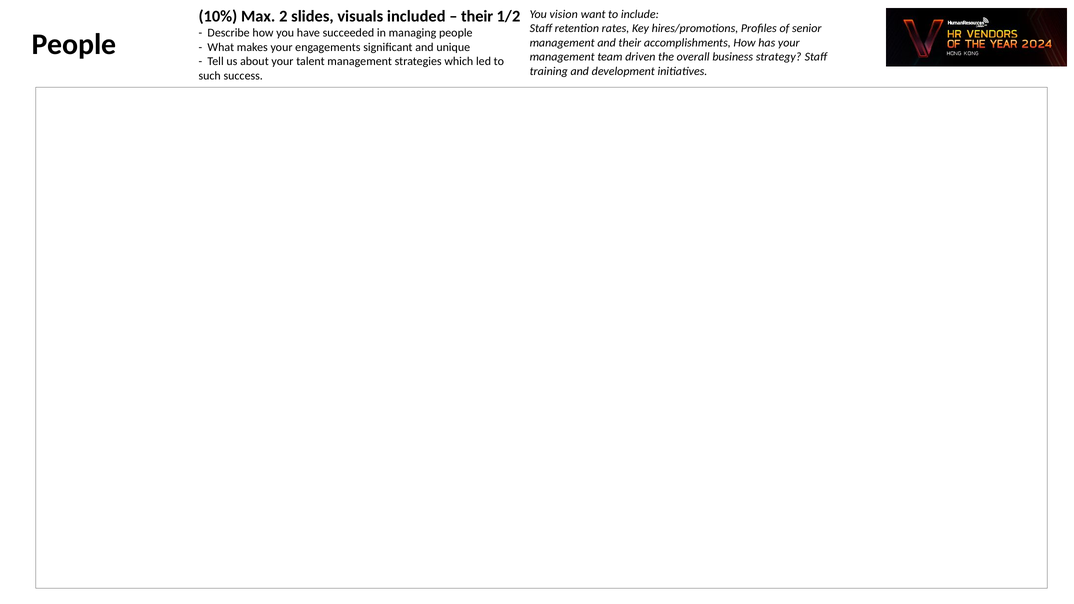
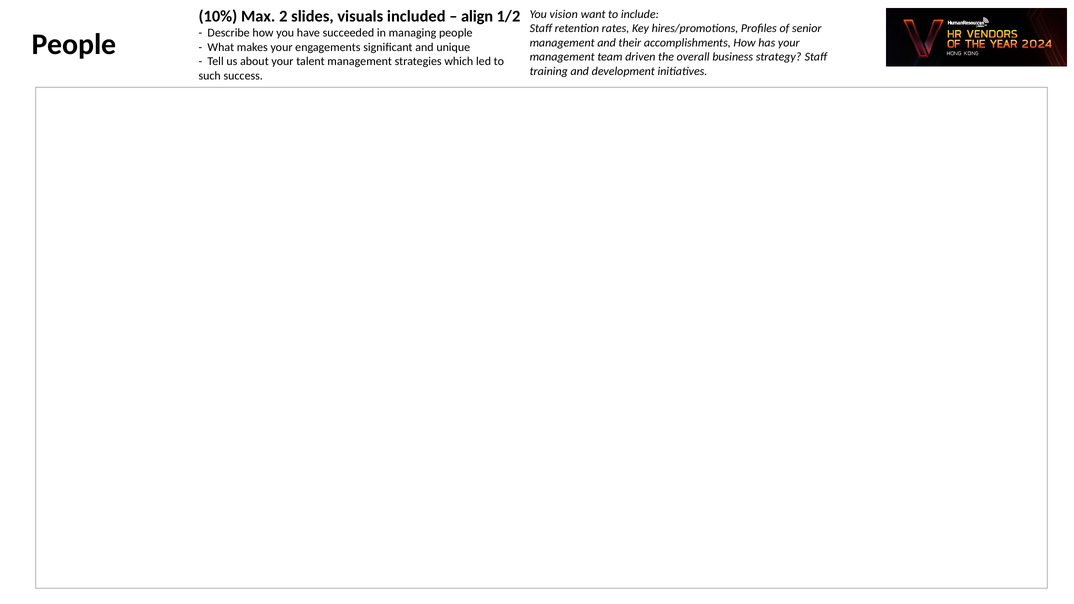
their: their -> align (477, 16)
